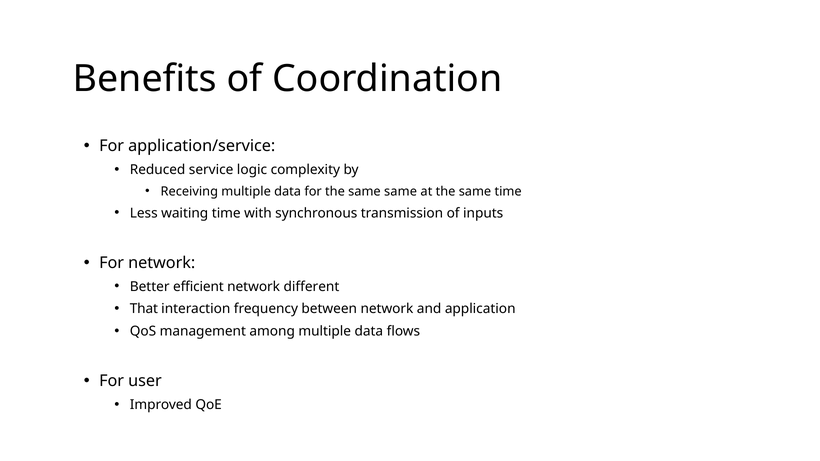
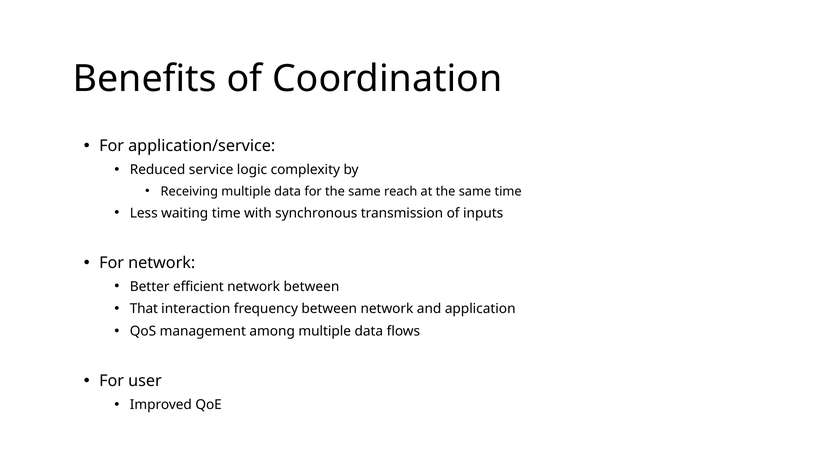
same same: same -> reach (401, 191)
network different: different -> between (311, 287)
